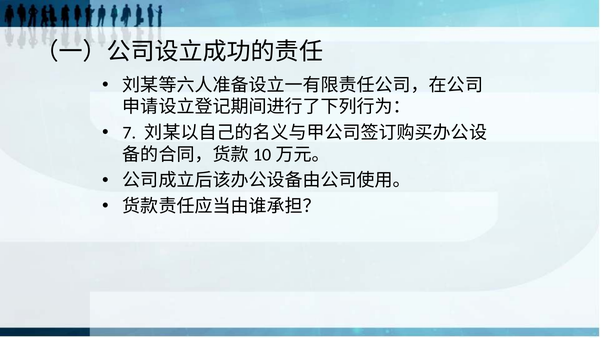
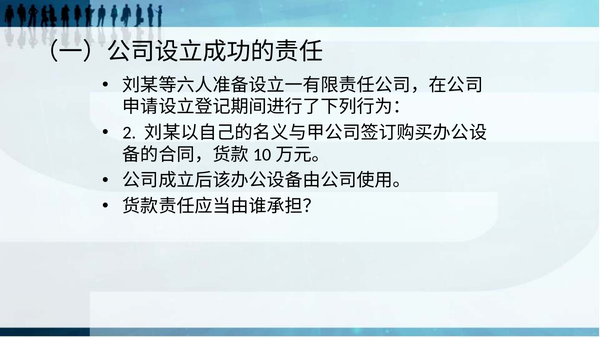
7: 7 -> 2 (129, 133)
